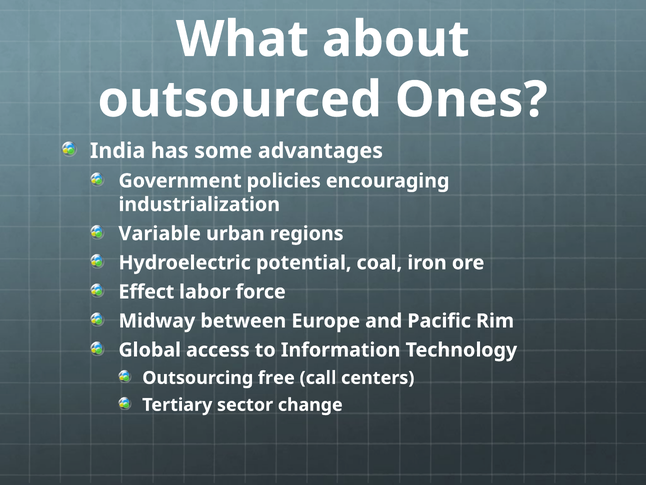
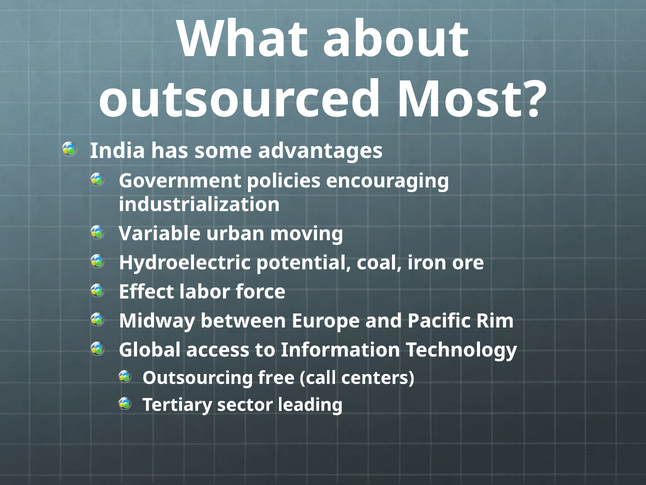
Ones: Ones -> Most (471, 100)
regions: regions -> moving (307, 233)
change: change -> leading (310, 405)
